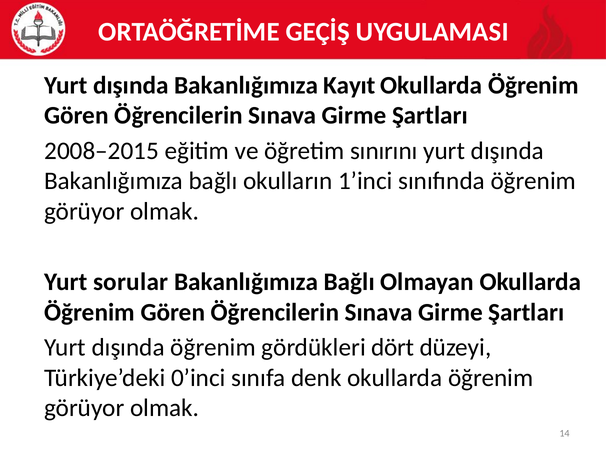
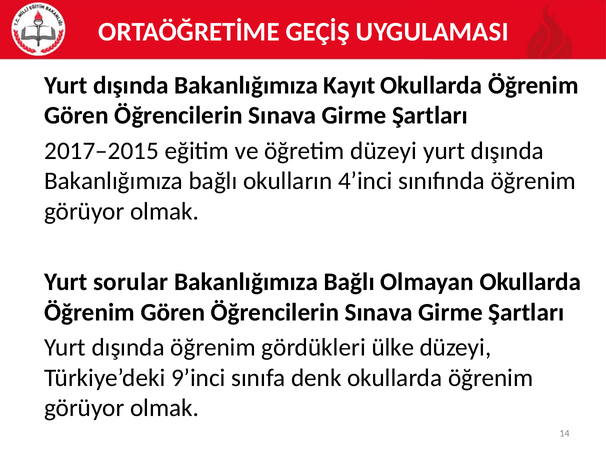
2008–2015: 2008–2015 -> 2017–2015 (102, 151)
öğretim sınırını: sınırını -> düzeyi (384, 151)
1’inci: 1’inci -> 4’inci (365, 181)
dört: dört -> ülke (393, 348)
0’inci: 0’inci -> 9’inci (198, 378)
